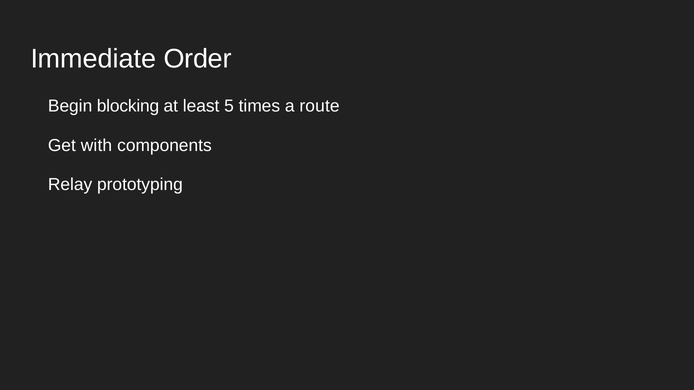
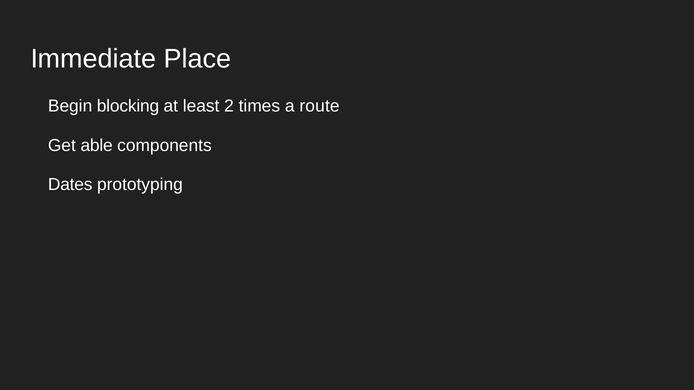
Order: Order -> Place (197, 59)
5: 5 -> 2 (229, 106)
with: with -> able (97, 146)
Relay: Relay -> Dates (70, 185)
